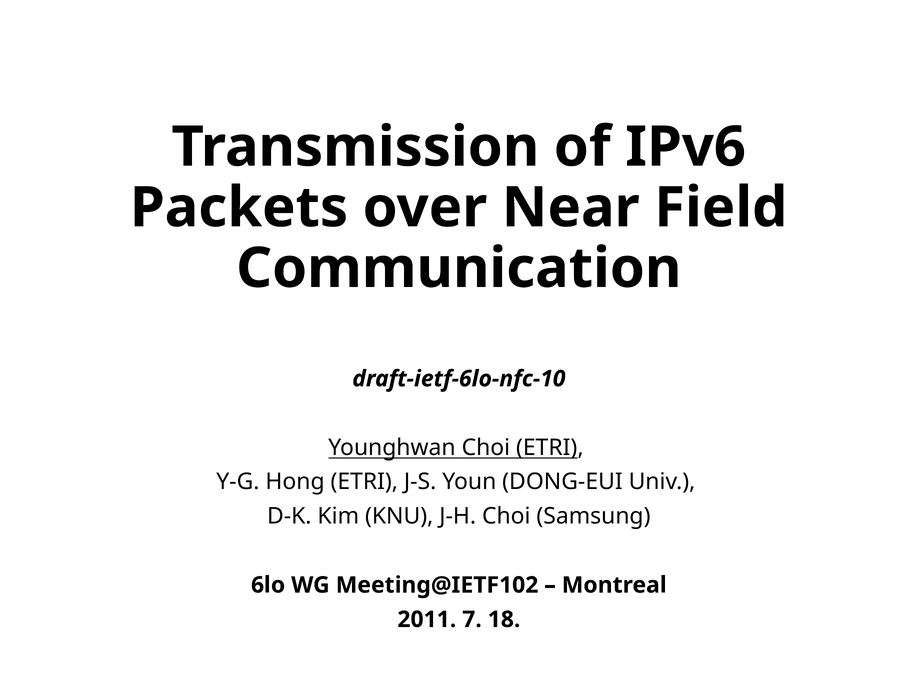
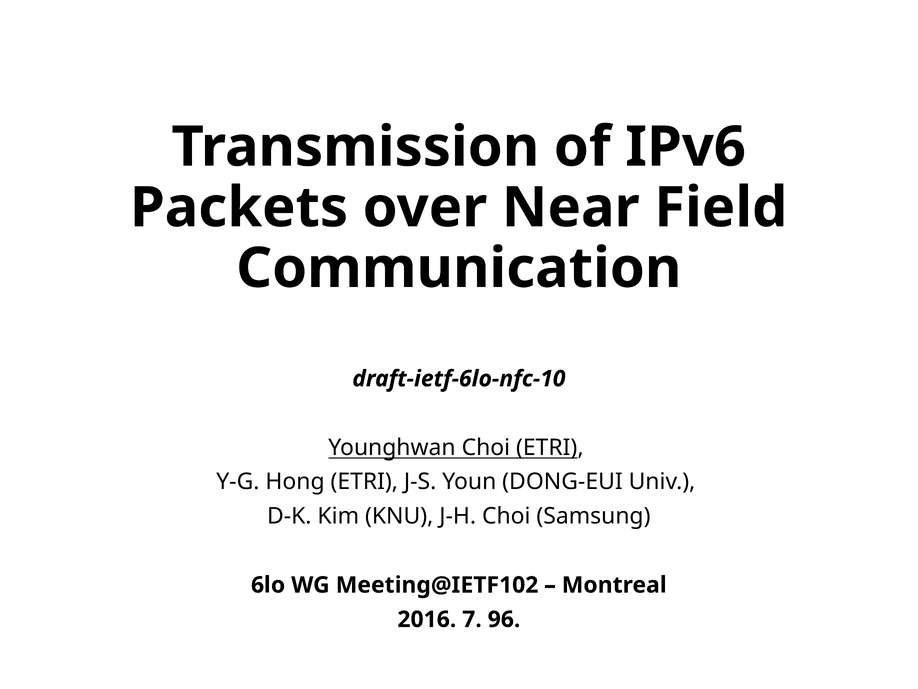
2011: 2011 -> 2016 (427, 619)
18: 18 -> 96 (504, 619)
